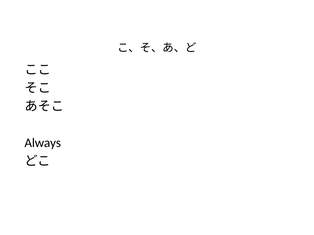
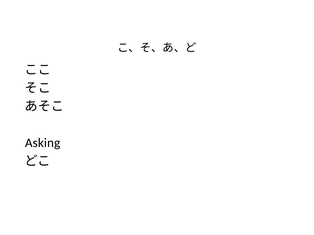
Always: Always -> Asking (43, 143)
